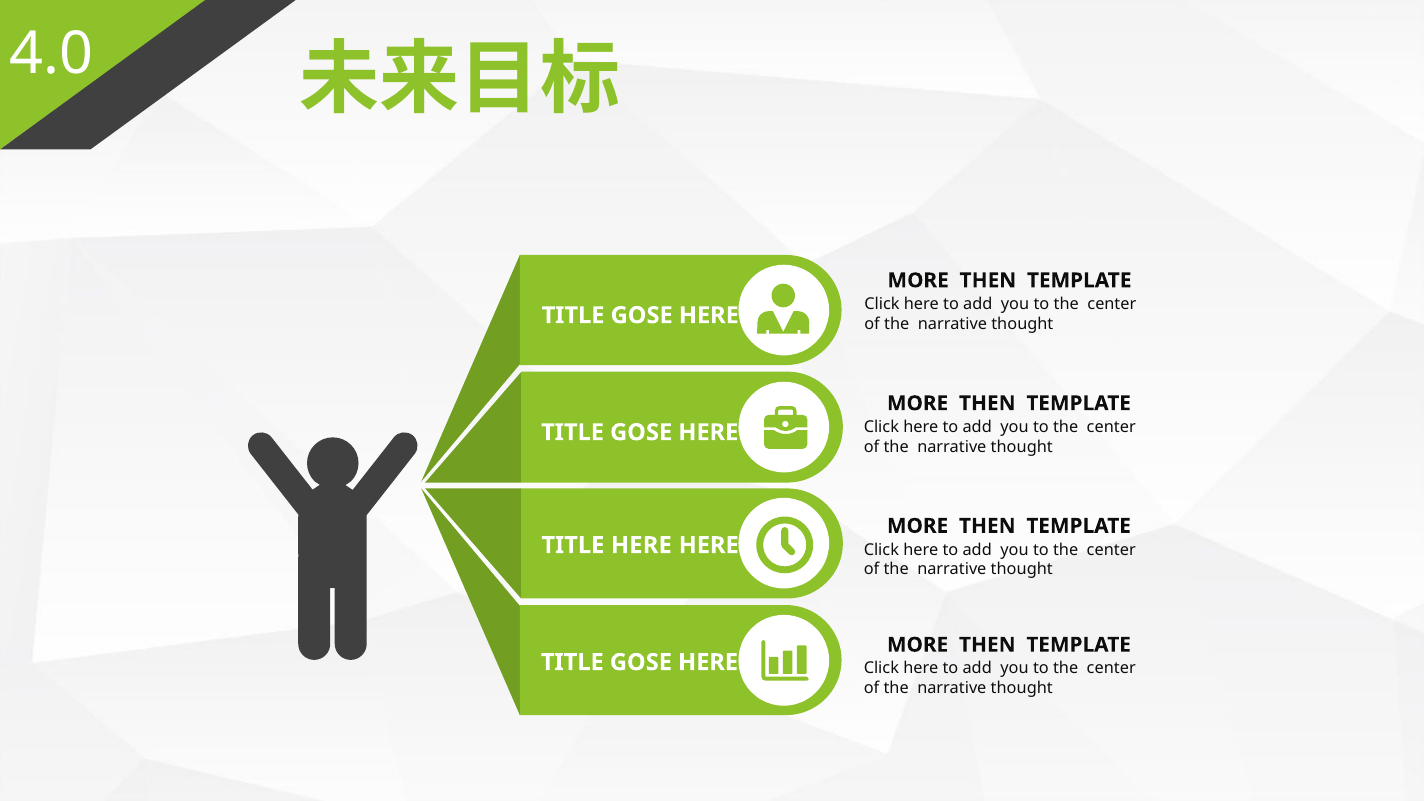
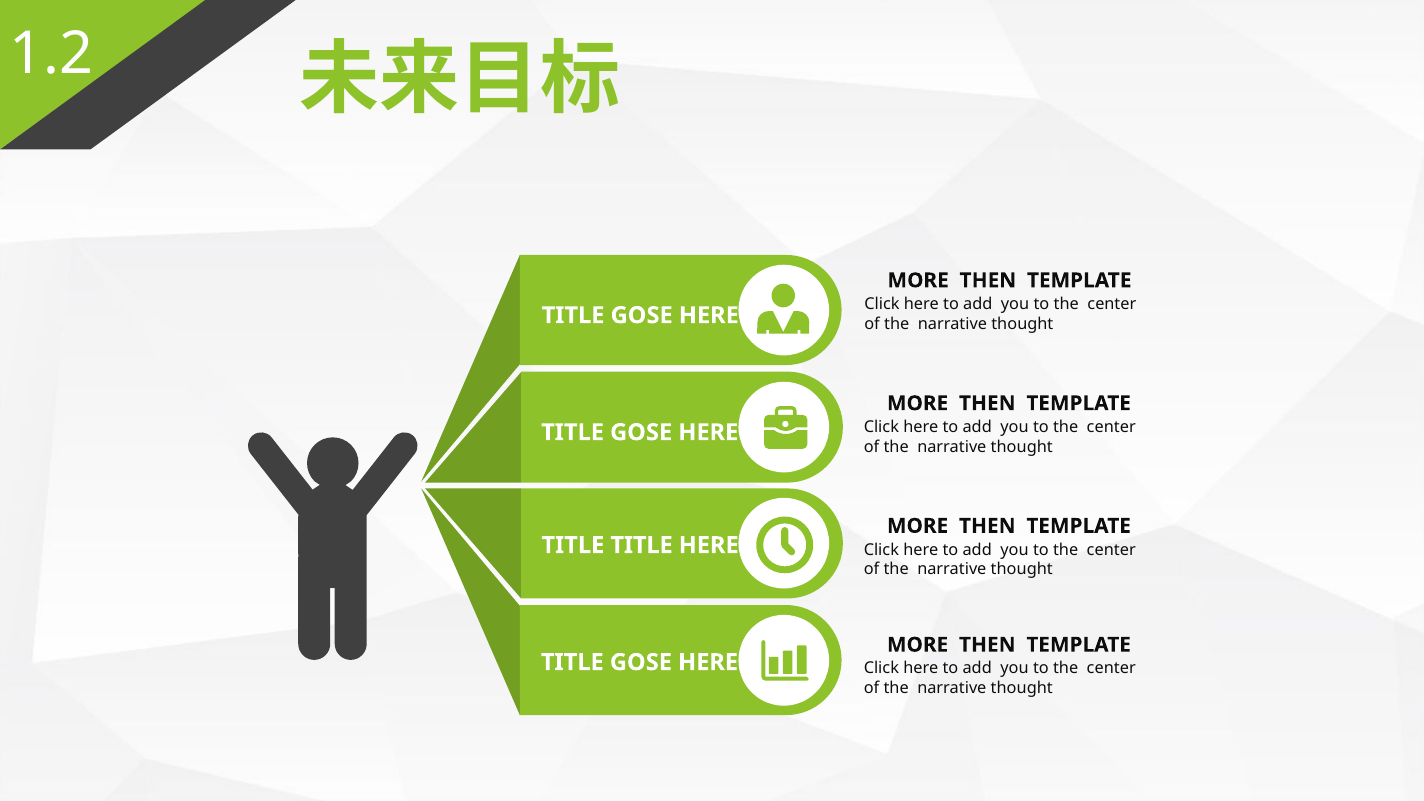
4.0: 4.0 -> 1.2 (51, 54)
TITLE HERE: HERE -> TITLE (642, 545)
